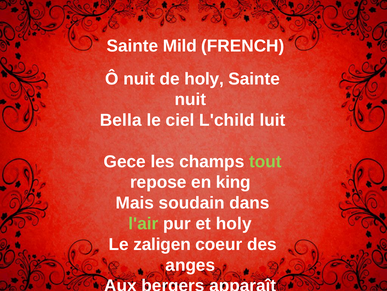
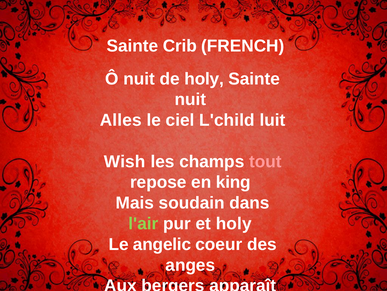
Mild: Mild -> Crib (180, 46)
Bella: Bella -> Alles (121, 120)
Gece: Gece -> Wish (125, 161)
tout colour: light green -> pink (265, 161)
zaligen: zaligen -> angelic (162, 244)
